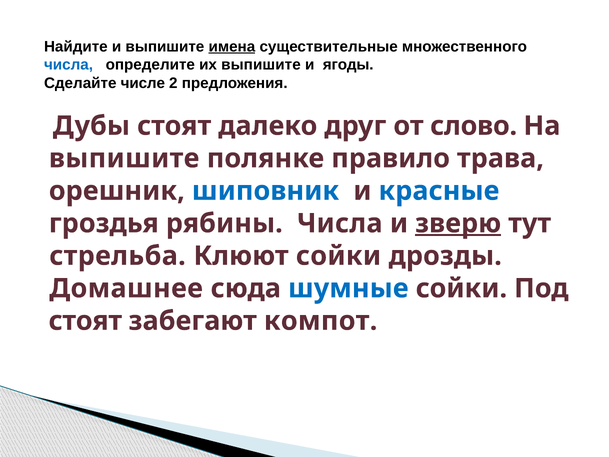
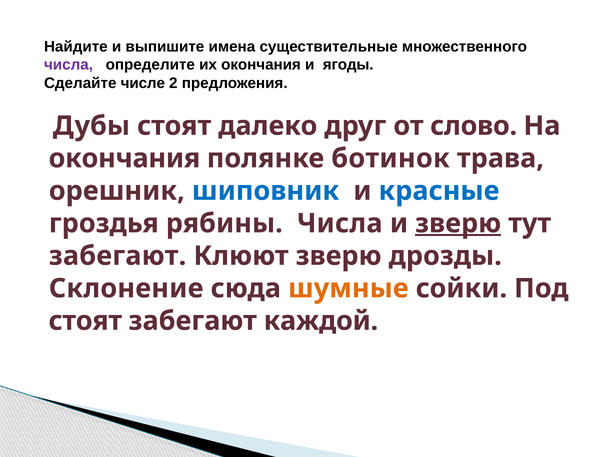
имена underline: present -> none (232, 46)
числа colour: blue -> purple (69, 65)
их выпишите: выпишите -> окончания (261, 65)
выпишите: выпишите -> окончания (124, 158)
правило: правило -> ботинок (390, 158)
стрельба: стрельба -> забегают (118, 256)
Клюют сойки: сойки -> зверю (339, 256)
Домашнее: Домашнее -> Склонение (126, 288)
шумные colour: blue -> orange (348, 288)
компот: компот -> каждой (321, 321)
